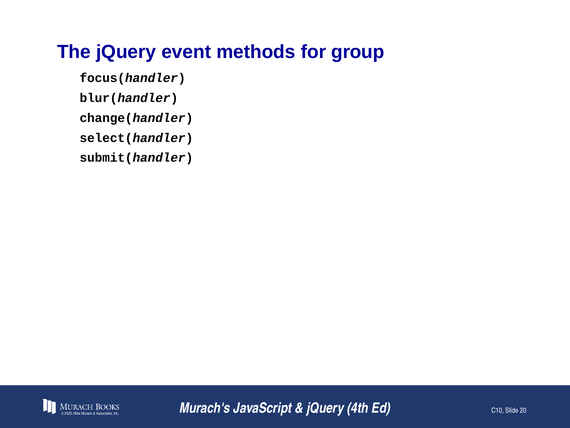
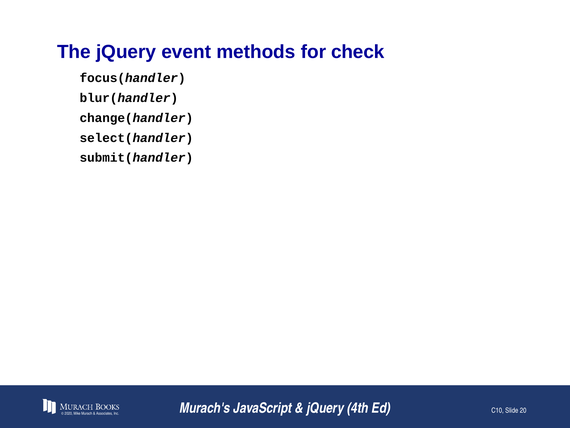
group: group -> check (358, 52)
